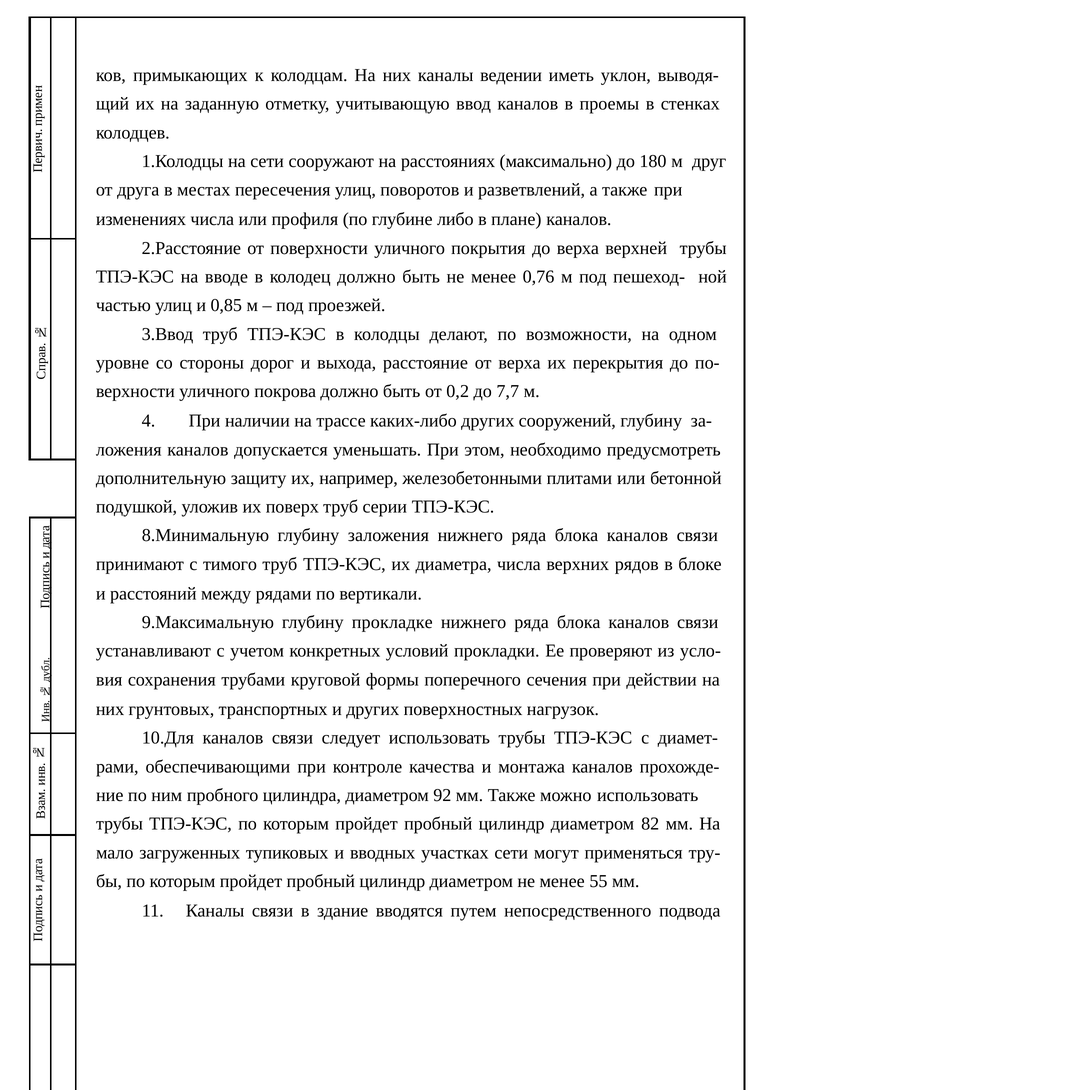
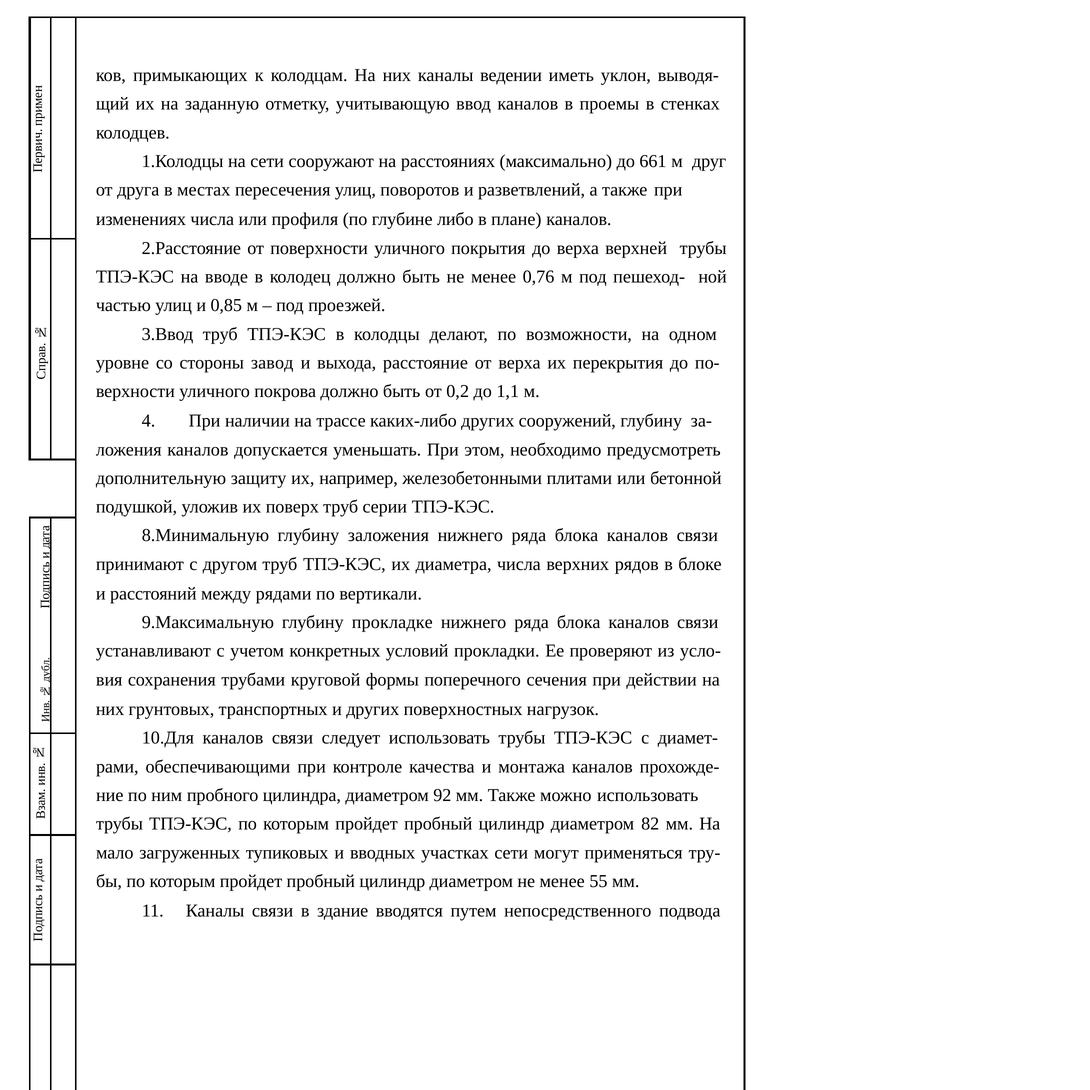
180: 180 -> 661 (653, 161)
дорог: дорог -> завод (272, 363)
7,7: 7,7 -> 1,1 (508, 391)
тимого: тимого -> другом (230, 564)
